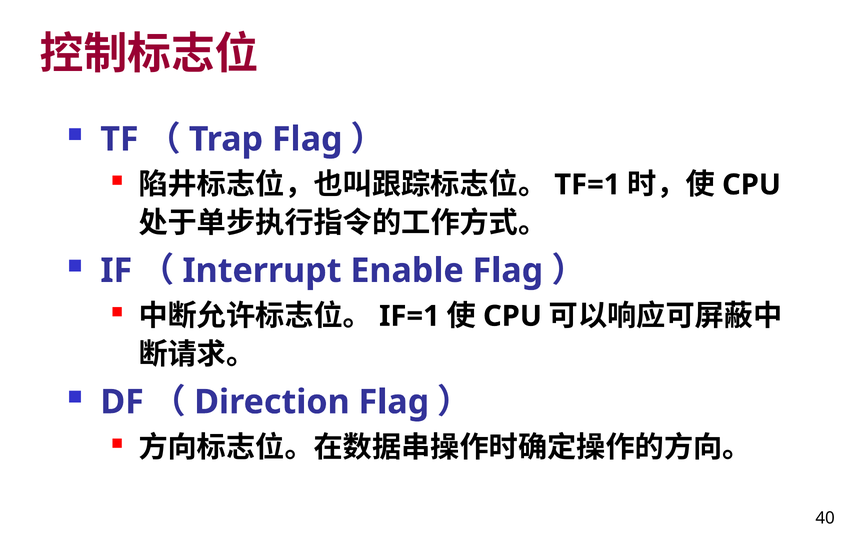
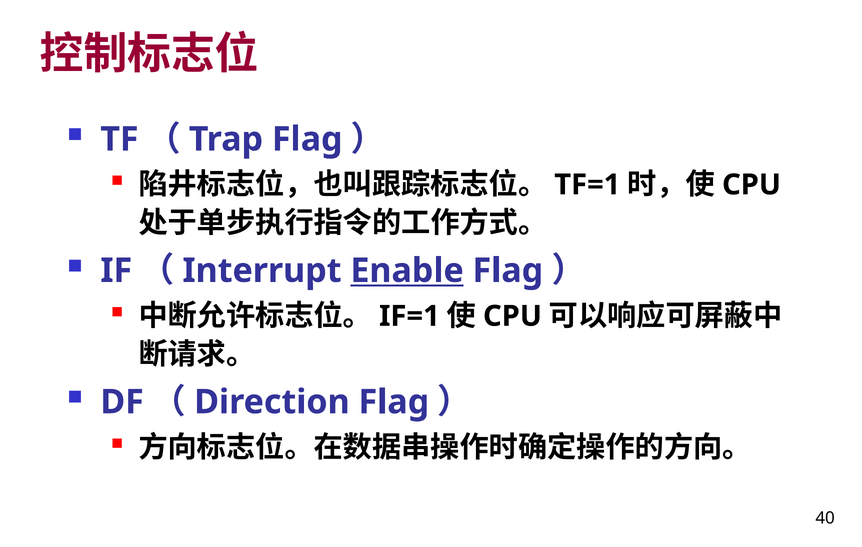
Enable underline: none -> present (407, 271)
